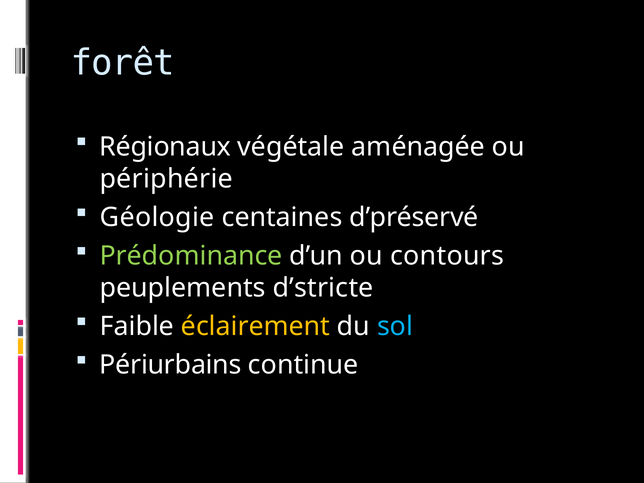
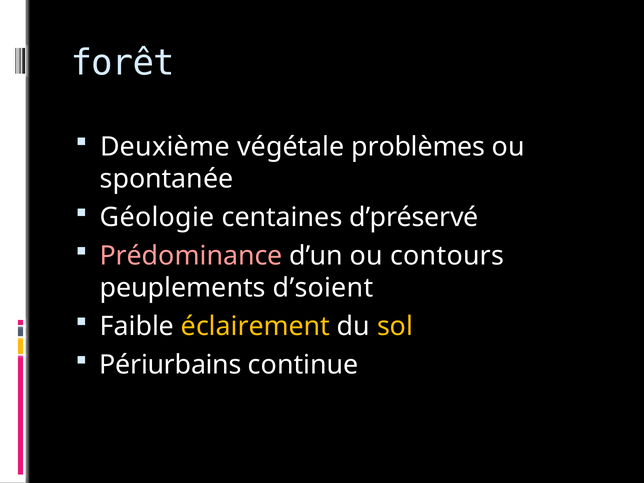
Régionaux: Régionaux -> Deuxième (165, 147)
aménagée: aménagée -> problèmes (418, 147)
périphérie: périphérie -> spontanée (166, 179)
Prédominance colour: light green -> pink (191, 256)
d’stricte: d’stricte -> d’soient (323, 288)
sol colour: light blue -> yellow (395, 327)
